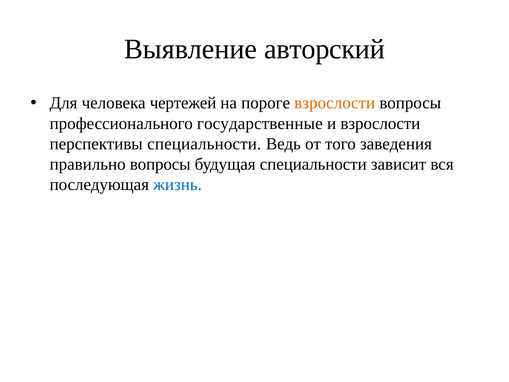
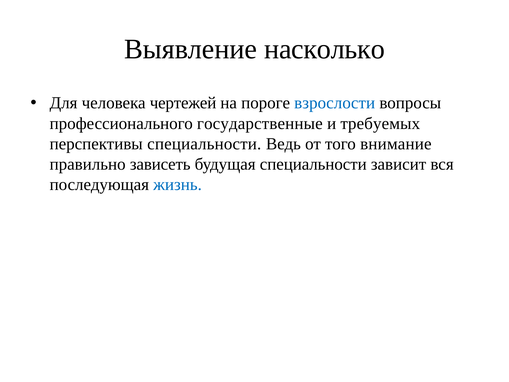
авторский: авторский -> насколько (325, 49)
взрослости colour: orange -> blue (335, 103)
и взрослости: взрослости -> требуемых (380, 123)
заведения: заведения -> внимание (396, 144)
правильно вопросы: вопросы -> зависеть (160, 164)
